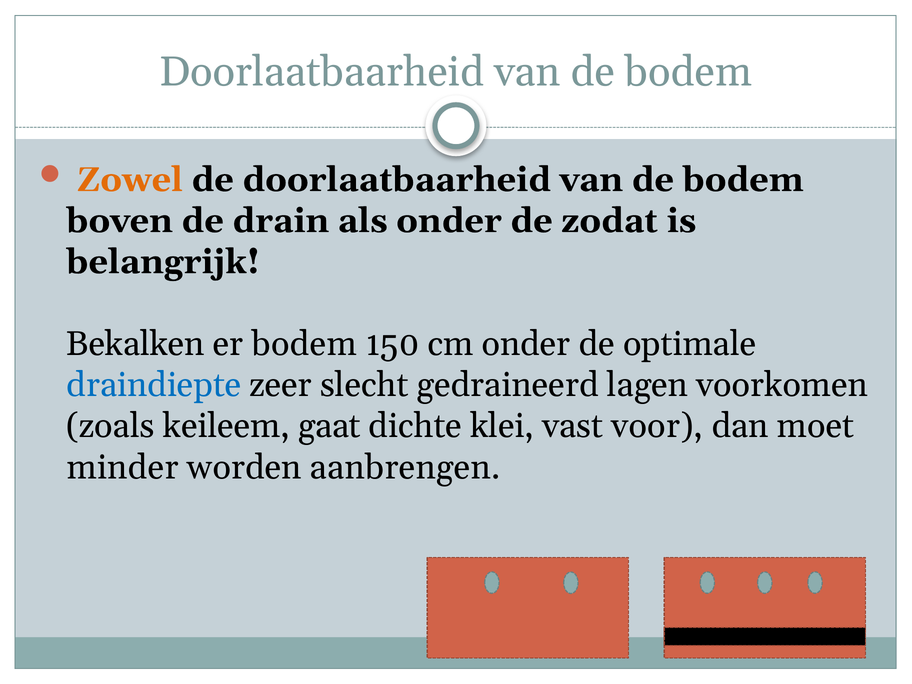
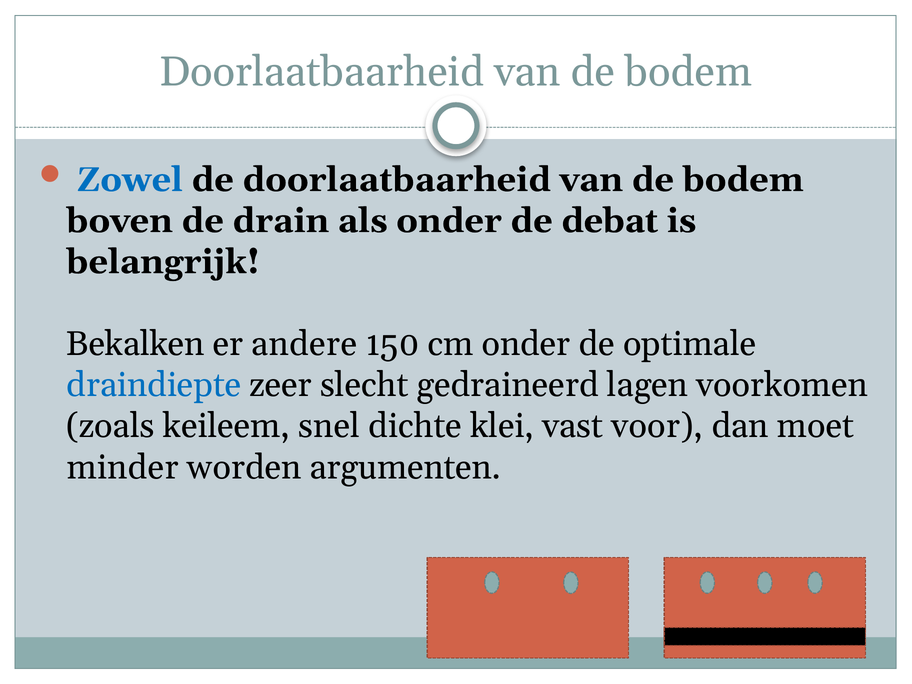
Zowel colour: orange -> blue (130, 180)
zodat: zodat -> debat (610, 221)
er bodem: bodem -> andere (304, 344)
gaat: gaat -> snel (329, 426)
aanbrengen: aanbrengen -> argumenten (405, 467)
